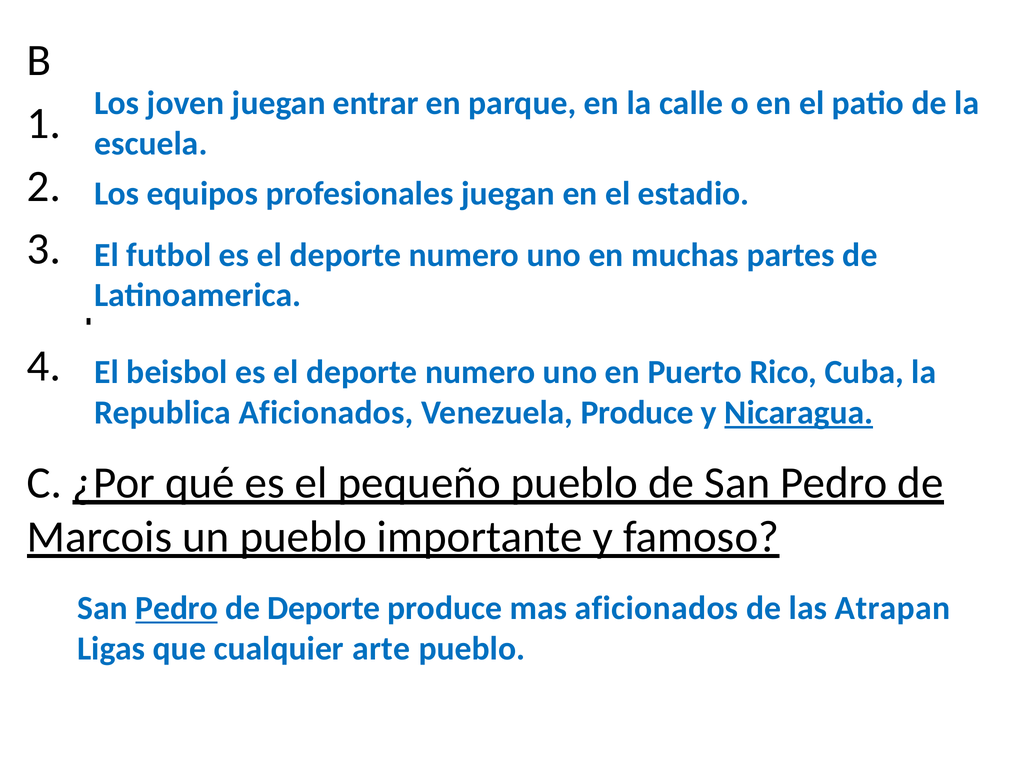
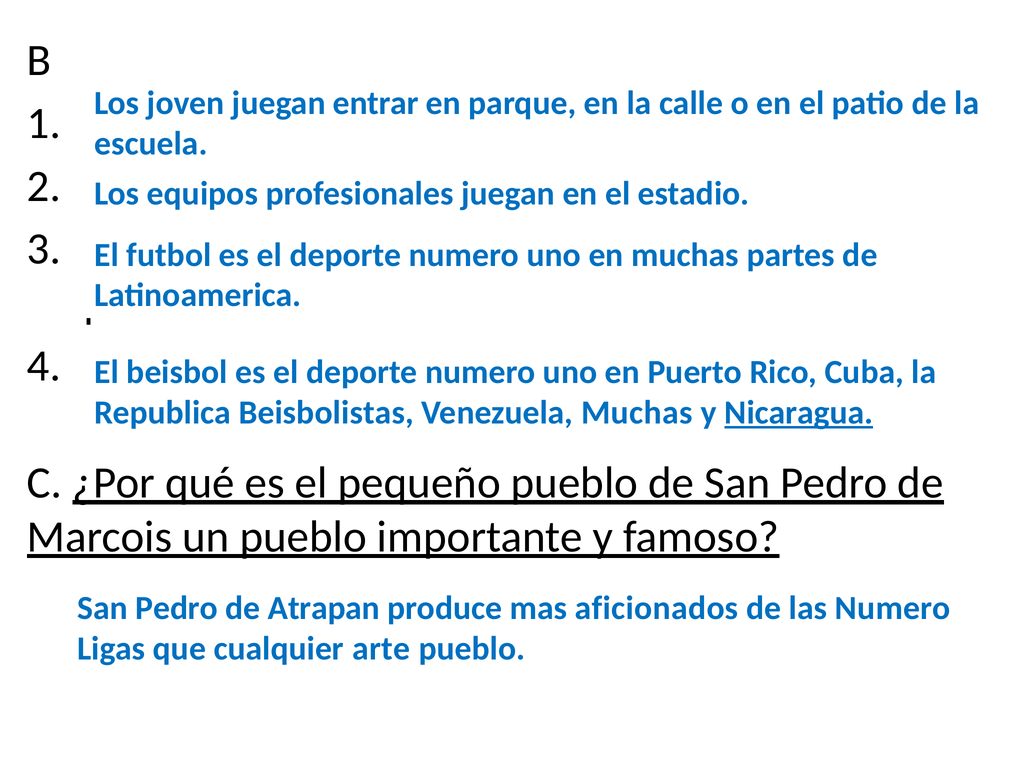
Aficionados: Aficionados -> Beisbolistas (326, 413)
Venezuela Produce: Produce -> Muchas (637, 413)
Pedro underline: present -> none (177, 608)
de Deporte: Deporte -> Atrapan (324, 608)
las Atrapan: Atrapan -> Numero (893, 608)
